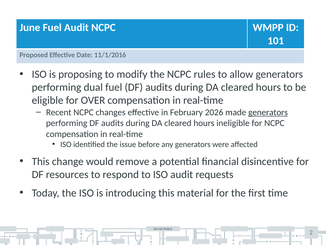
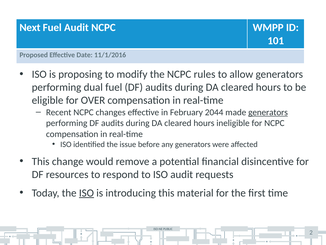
June: June -> Next (30, 27)
2026: 2026 -> 2044 (214, 112)
ISO underline: none -> present (86, 193)
